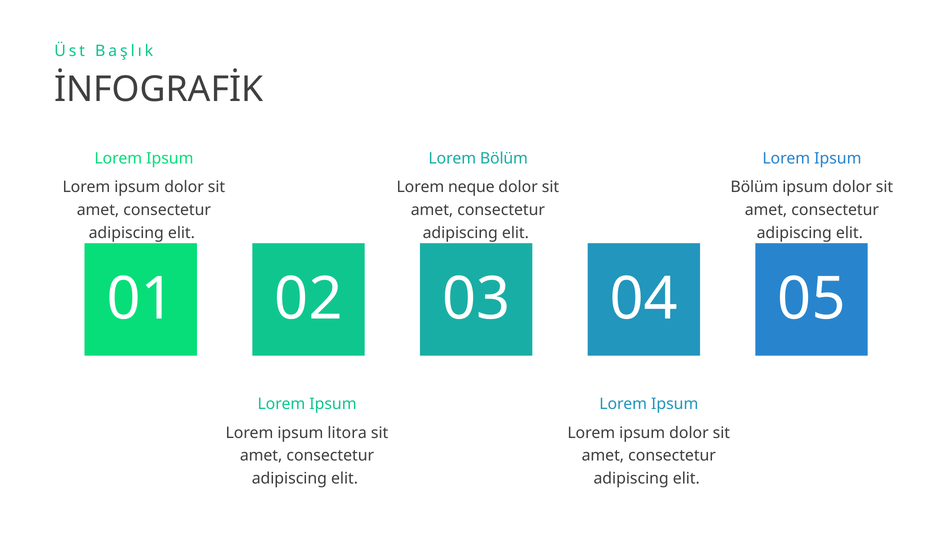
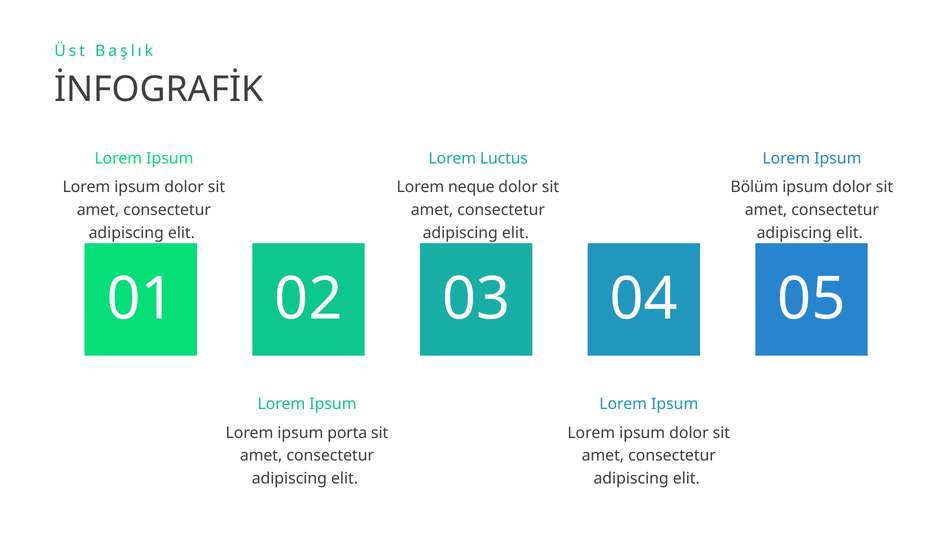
Lorem Bölüm: Bölüm -> Luctus (504, 158)
litora: litora -> porta (347, 432)
